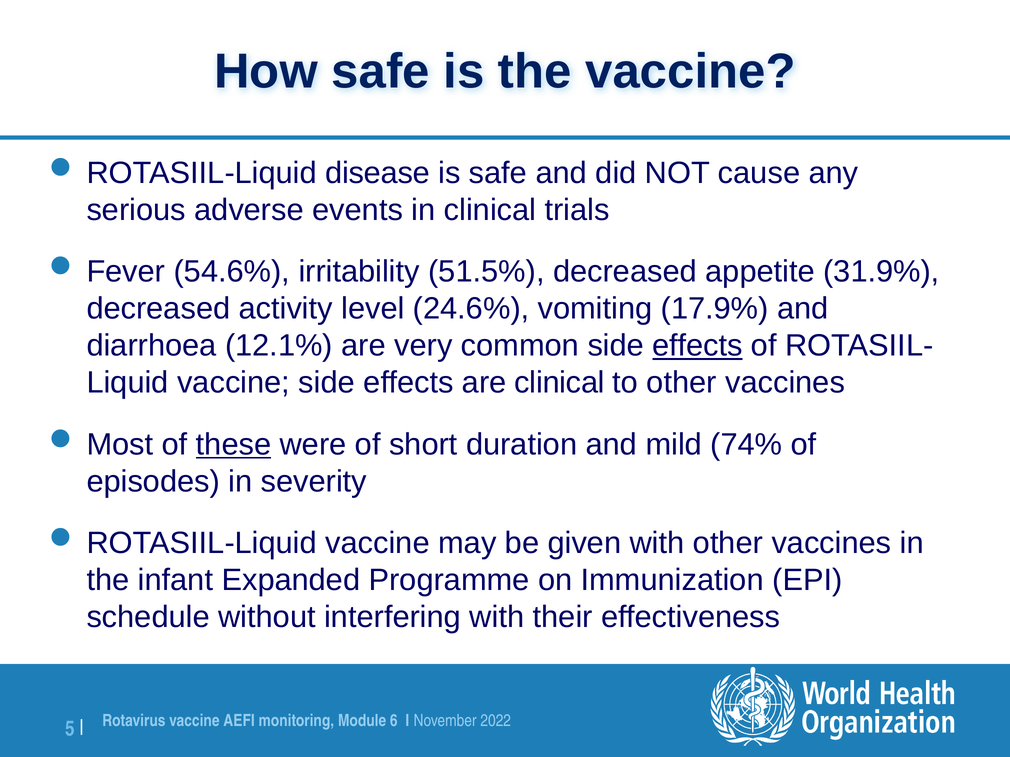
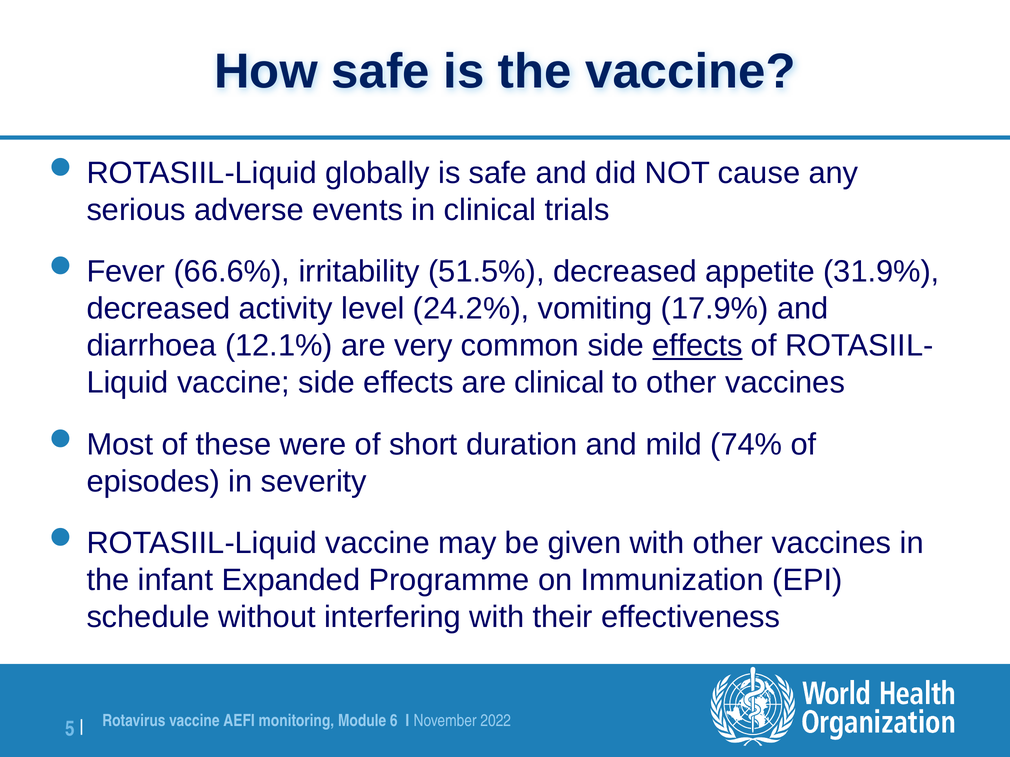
disease: disease -> globally (378, 173)
54.6%: 54.6% -> 66.6% (232, 272)
24.6%: 24.6% -> 24.2% (471, 309)
these underline: present -> none (234, 445)
